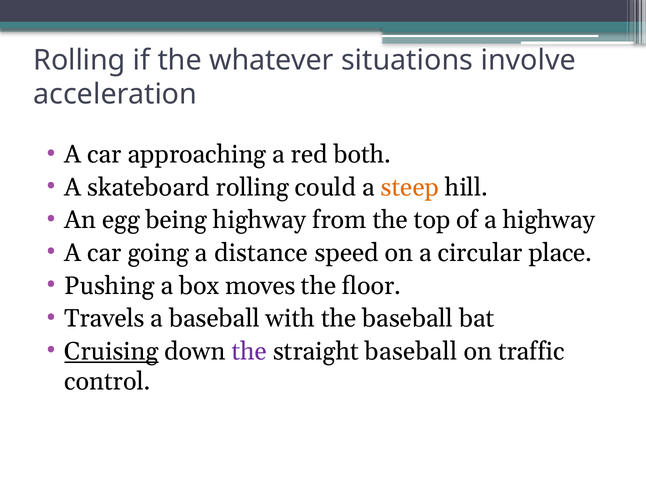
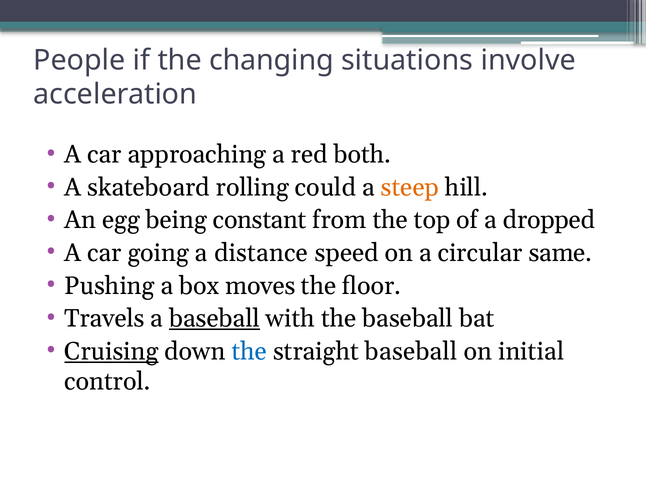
Rolling: Rolling -> People (79, 60)
whatever: whatever -> changing (272, 60)
being highway: highway -> constant (260, 220)
a highway: highway -> dropped (549, 220)
place: place -> same (560, 253)
baseball underline: none -> present (215, 319)
the colour: purple -> blue (249, 352)
traffic: traffic -> initial (531, 352)
